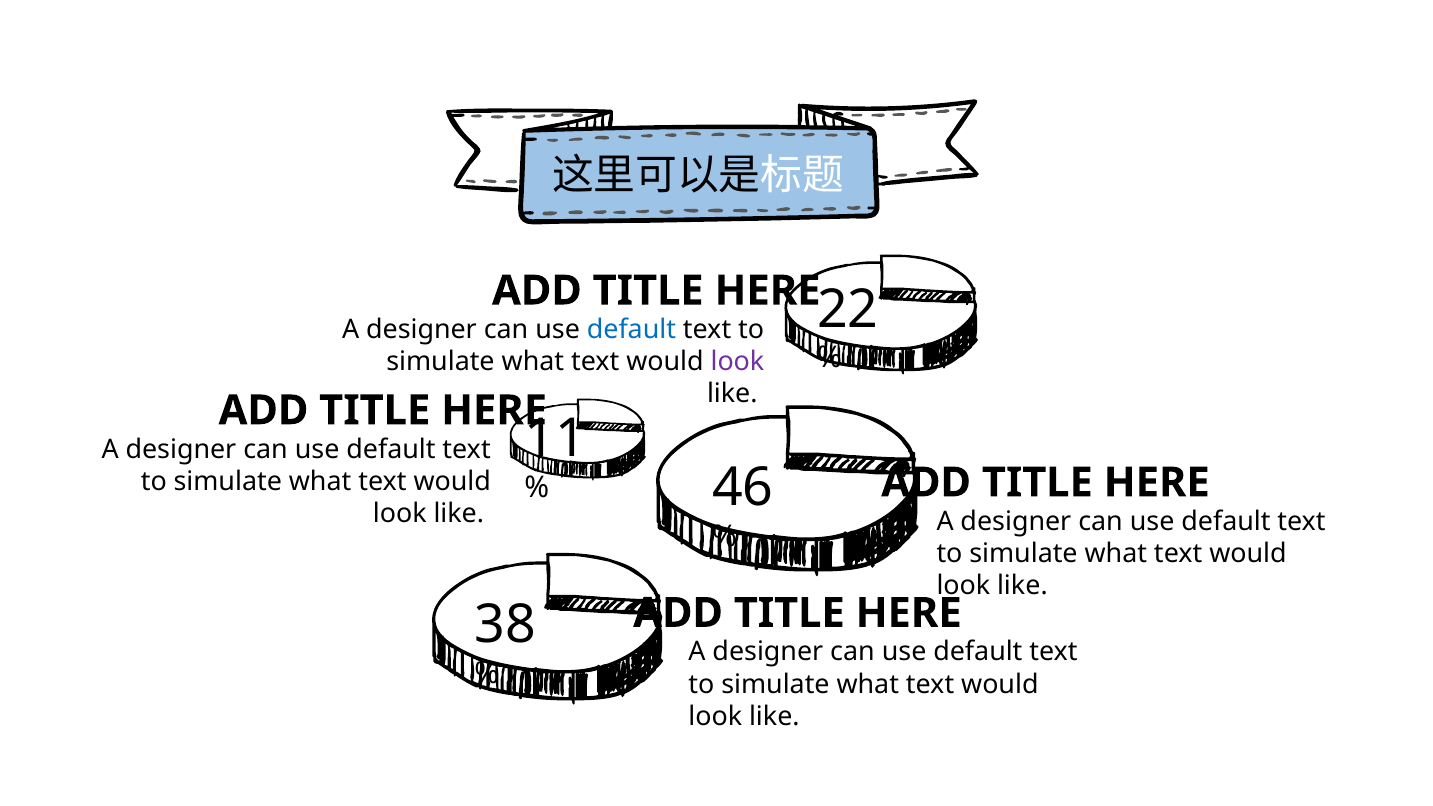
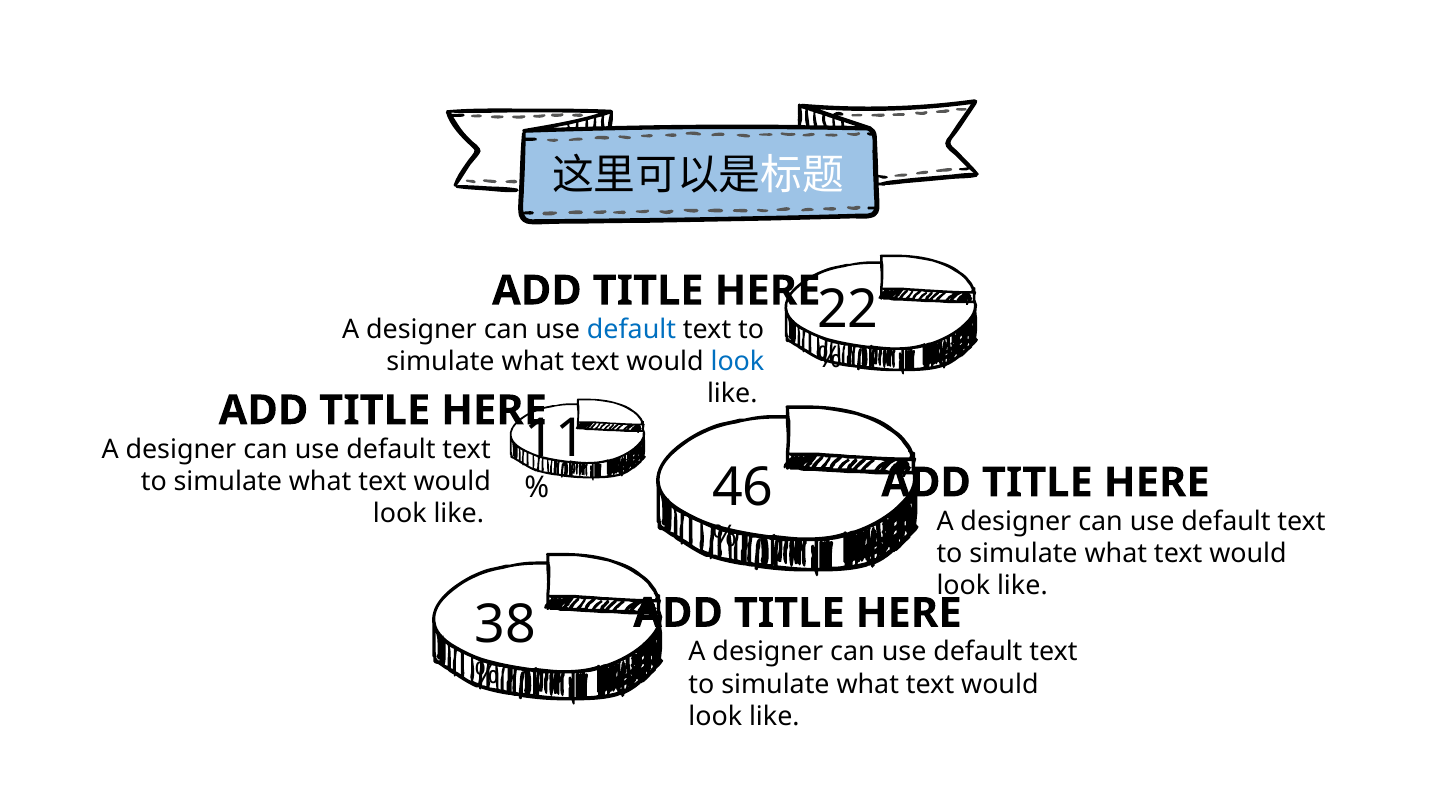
look colour: purple -> blue (737, 362)
